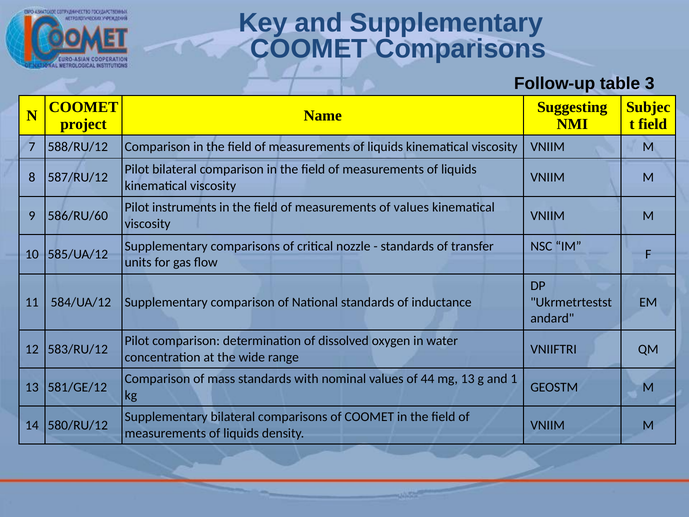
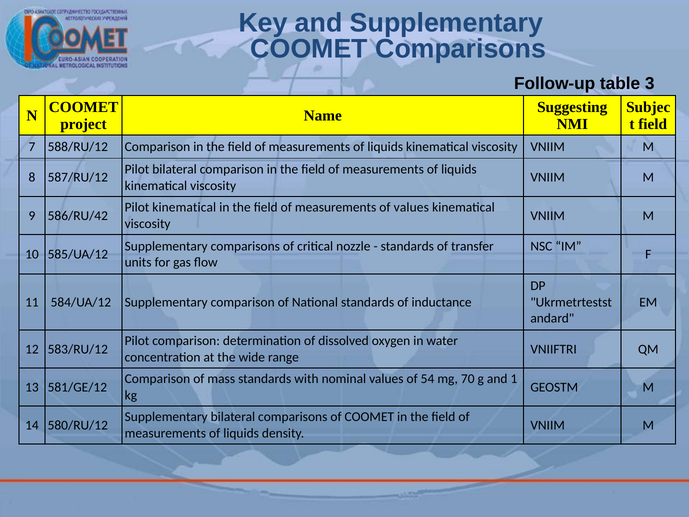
Pilot instruments: instruments -> kinematical (184, 207)
586/RU/60: 586/RU/60 -> 586/RU/42 (78, 216)
44: 44 -> 54 (428, 379)
mg 13: 13 -> 70 (468, 379)
